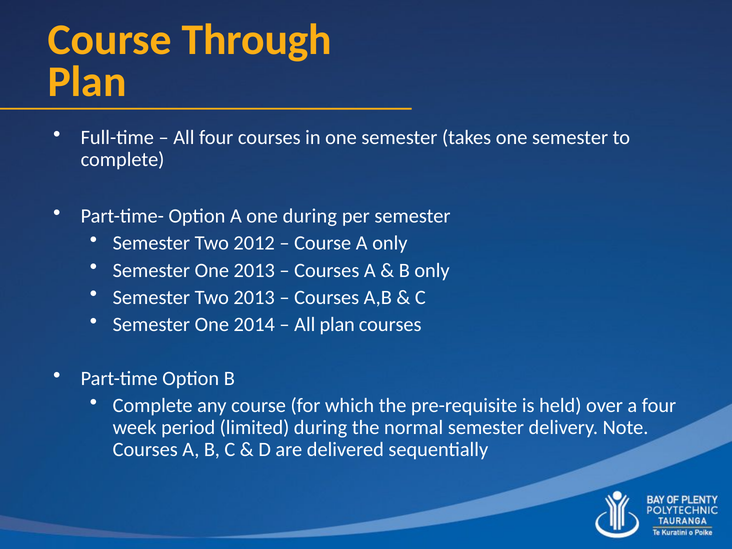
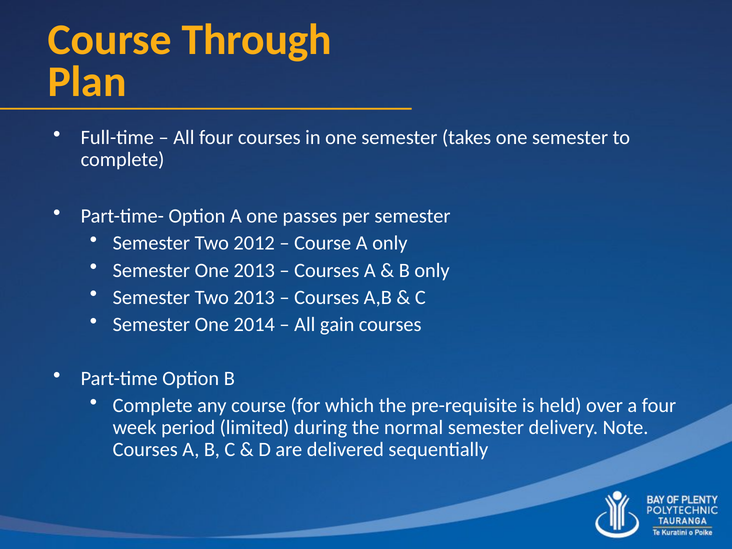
one during: during -> passes (310, 216)
All plan: plan -> gain (337, 324)
